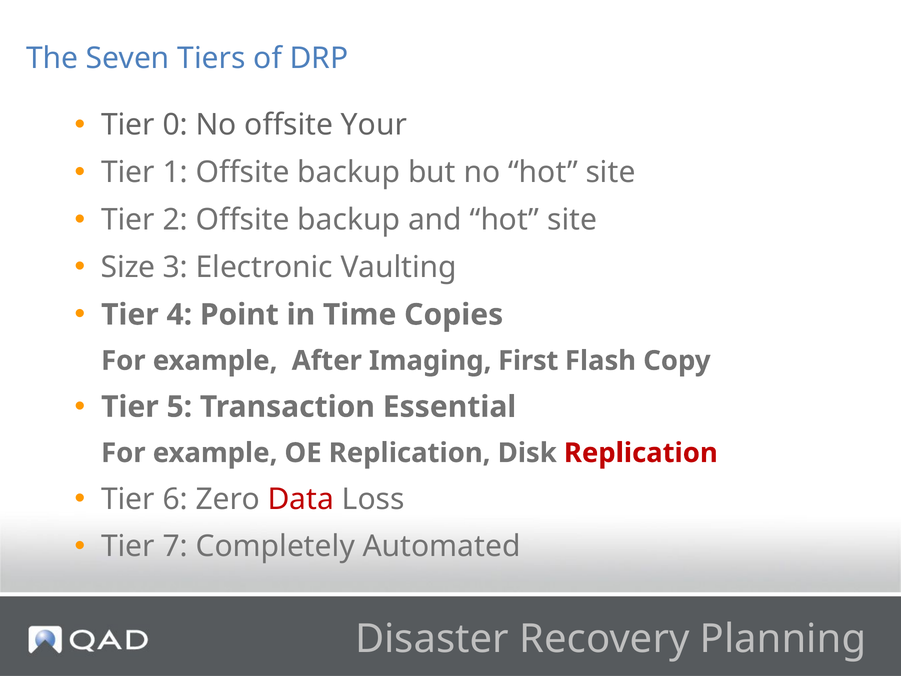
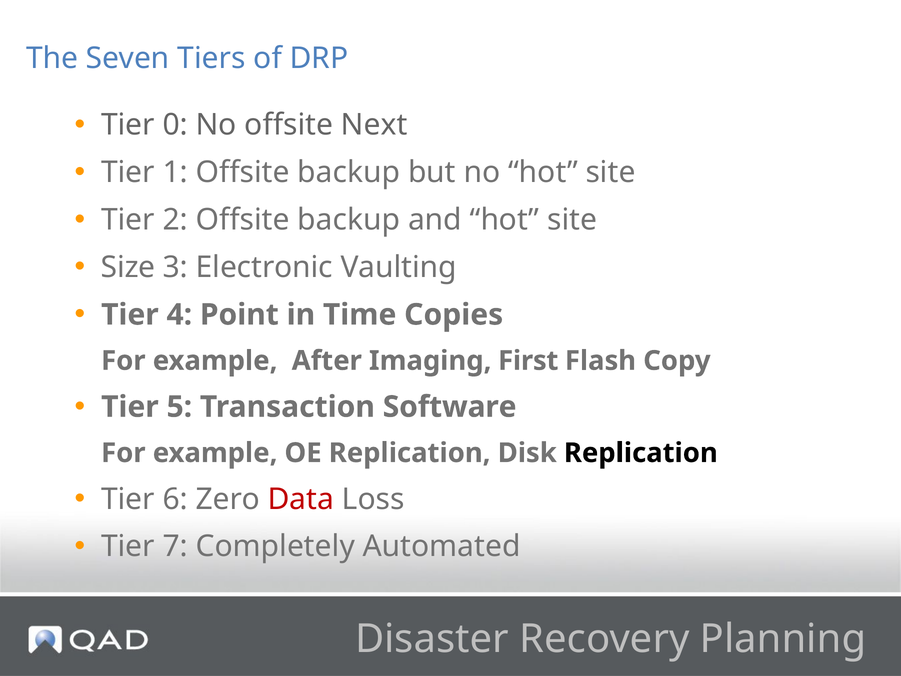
Your: Your -> Next (374, 125)
Essential: Essential -> Software (450, 407)
Replication colour: red -> black (641, 453)
